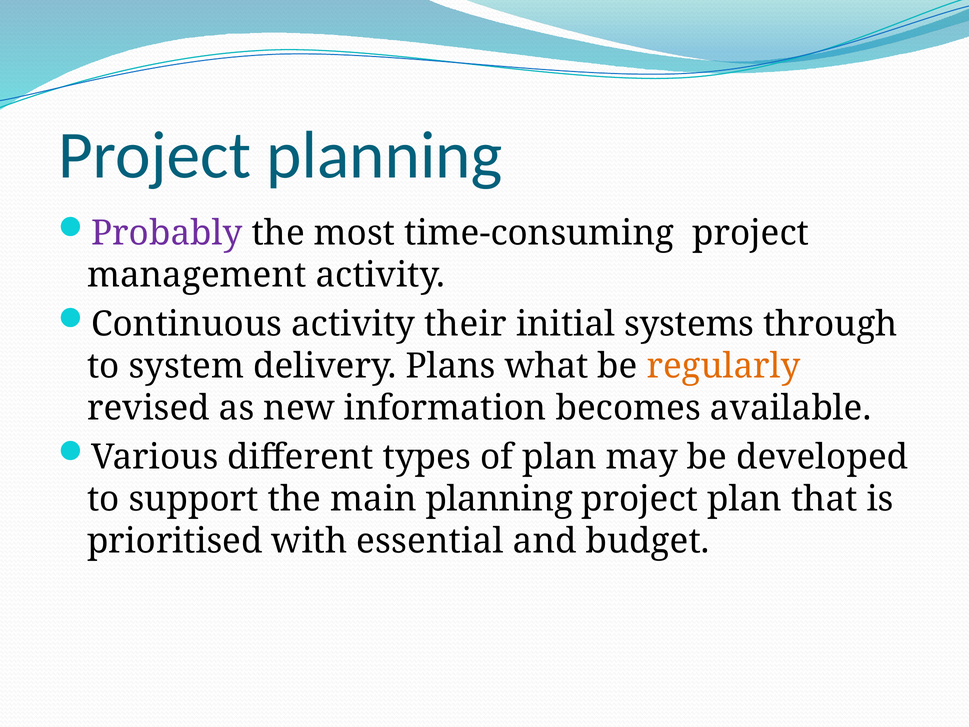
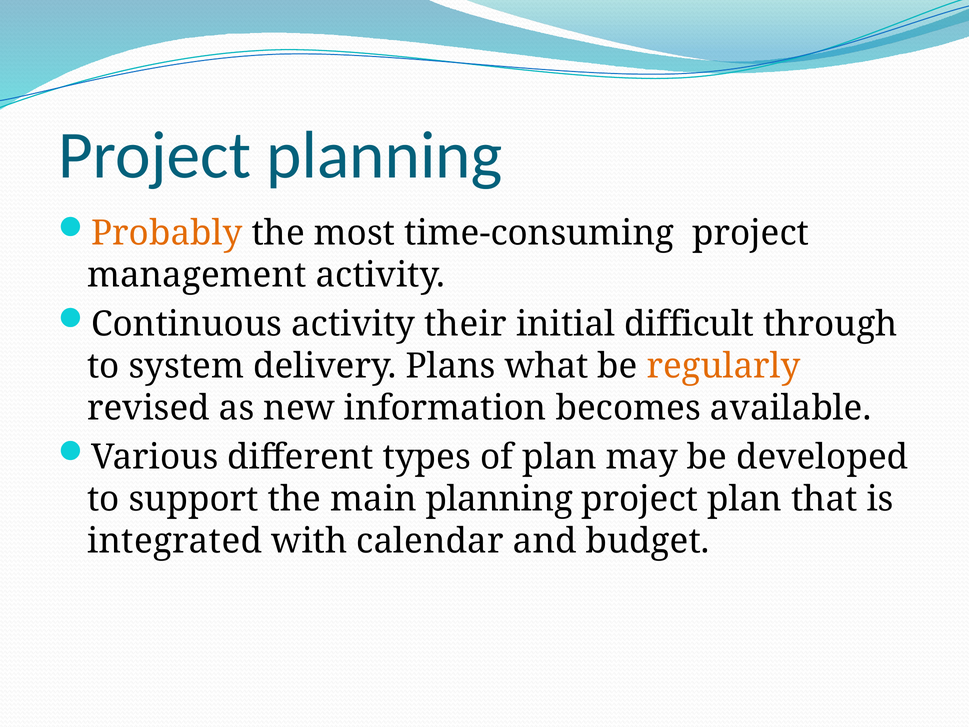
Probably colour: purple -> orange (167, 233)
systems: systems -> difficult (689, 324)
prioritised: prioritised -> integrated (175, 541)
essential: essential -> calendar (430, 541)
